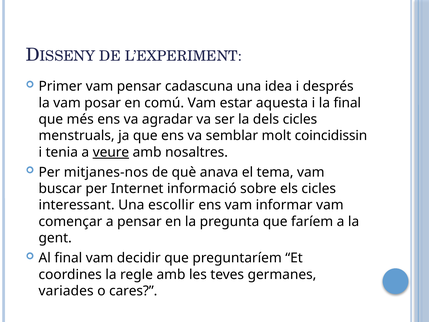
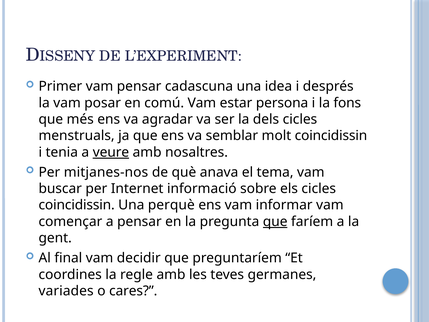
aquesta: aquesta -> persona (282, 103)
la final: final -> fons (347, 103)
interessant: interessant -> coincidissin (77, 205)
escollir: escollir -> perquè (171, 205)
que underline: none -> present (275, 221)
